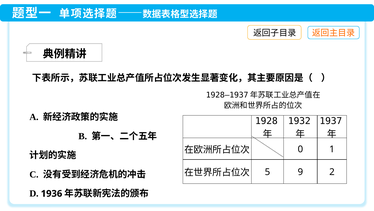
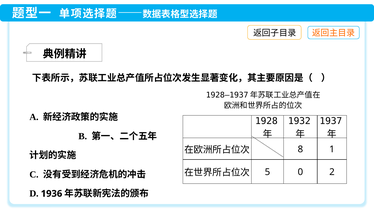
0: 0 -> 8 (300, 149)
9: 9 -> 0 (300, 172)
